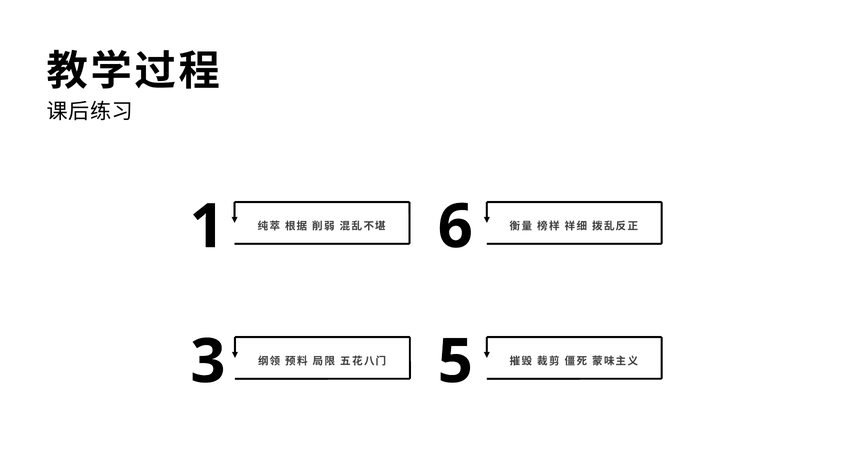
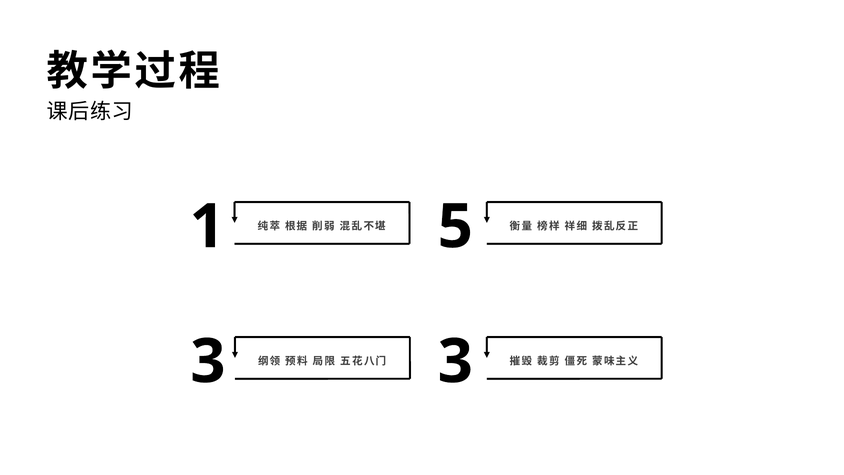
6: 6 -> 5 (455, 227)
5: 5 -> 3 (455, 362)
